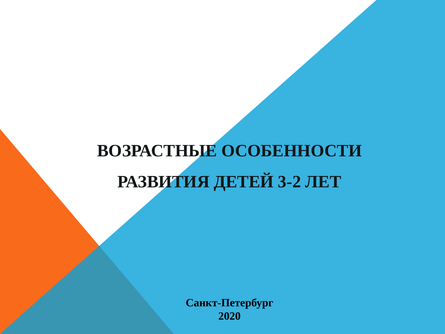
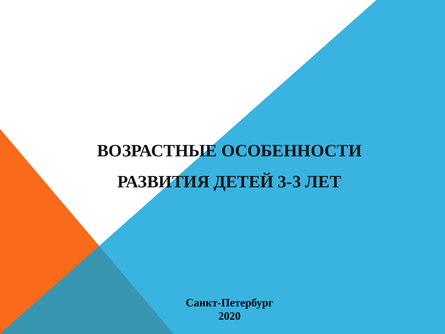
3-2: 3-2 -> 3-3 (289, 182)
